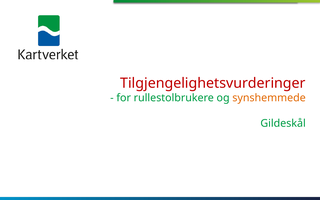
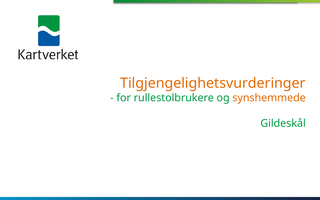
Tilgjengelighetsvurderinger colour: red -> orange (213, 83)
